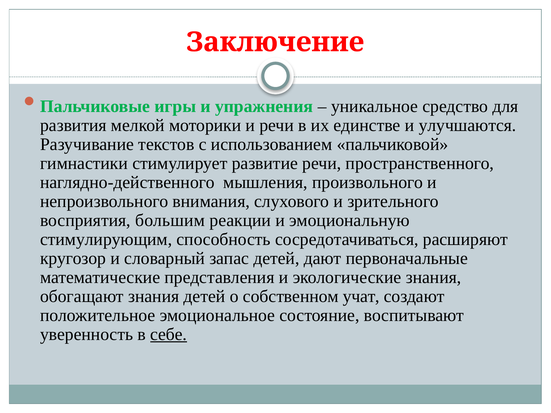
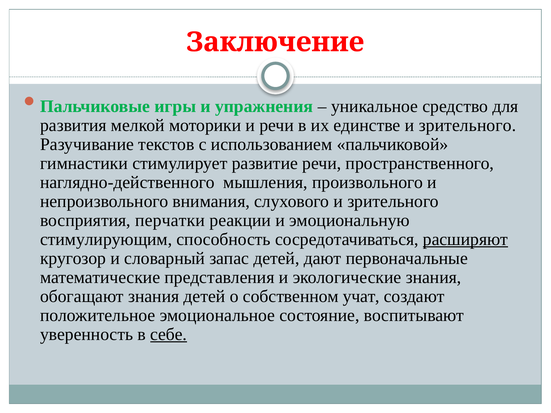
единстве и улучшаются: улучшаются -> зрительного (467, 126)
большим: большим -> перчатки (170, 221)
расширяют underline: none -> present (465, 240)
